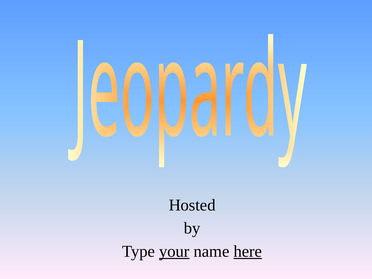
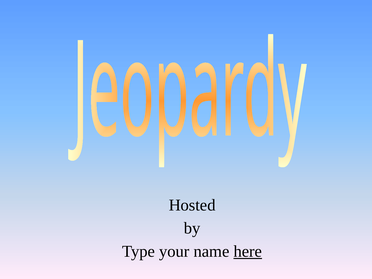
your underline: present -> none (174, 251)
